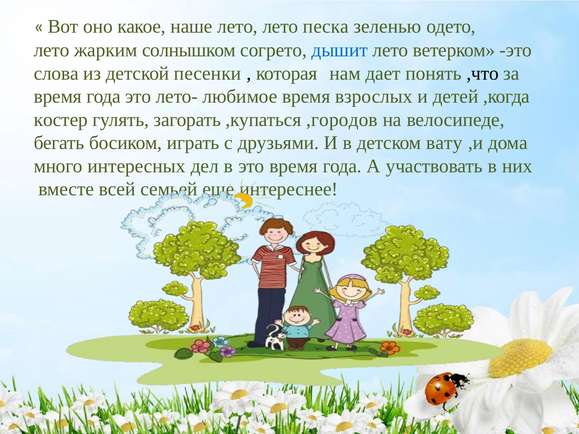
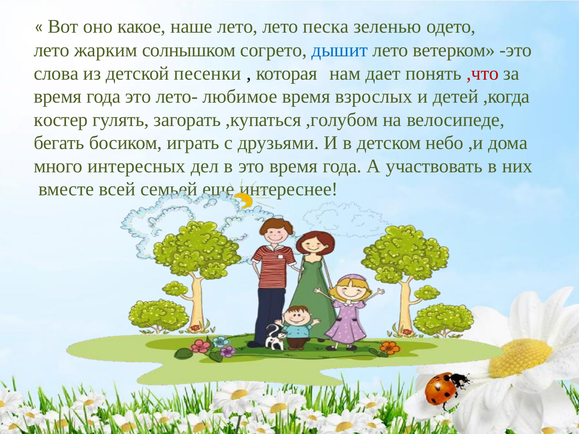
,что colour: black -> red (483, 73)
,городов: ,городов -> ,голубом (342, 120)
вату: вату -> небо (445, 143)
